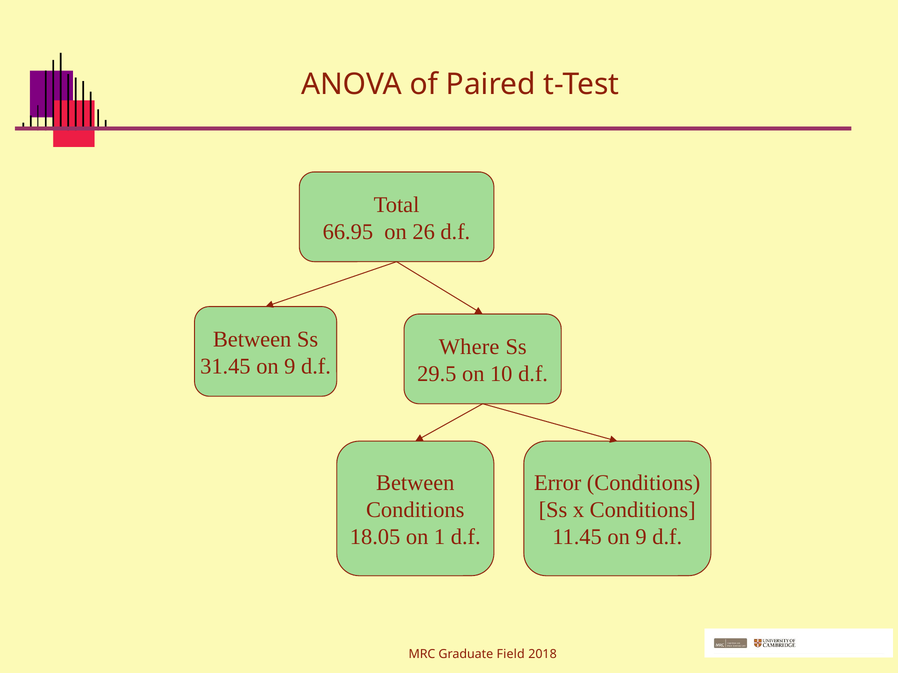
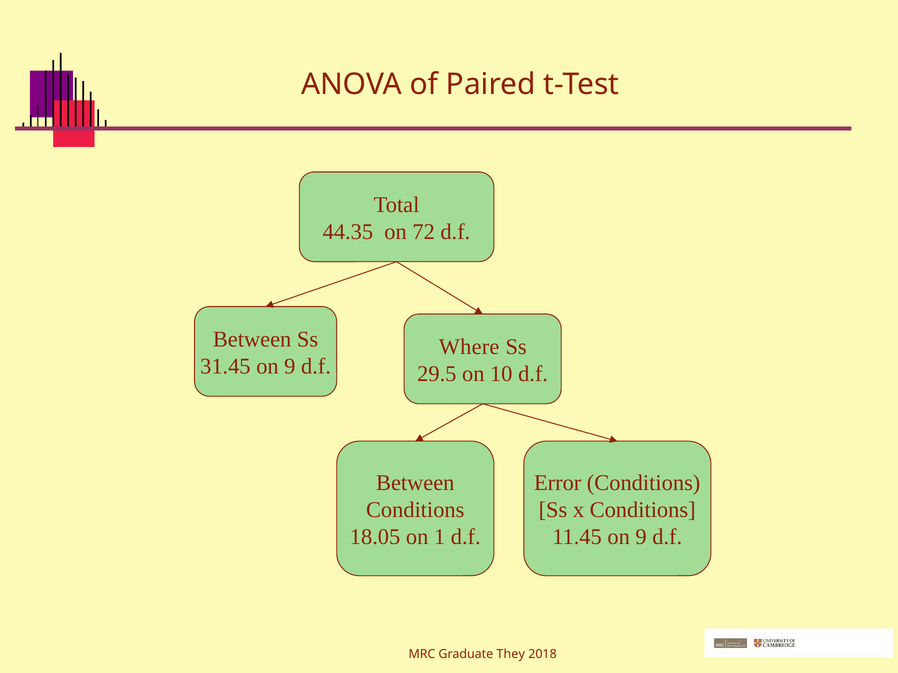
66.95: 66.95 -> 44.35 (348, 232)
26: 26 -> 72 (424, 232)
Field: Field -> They (511, 655)
